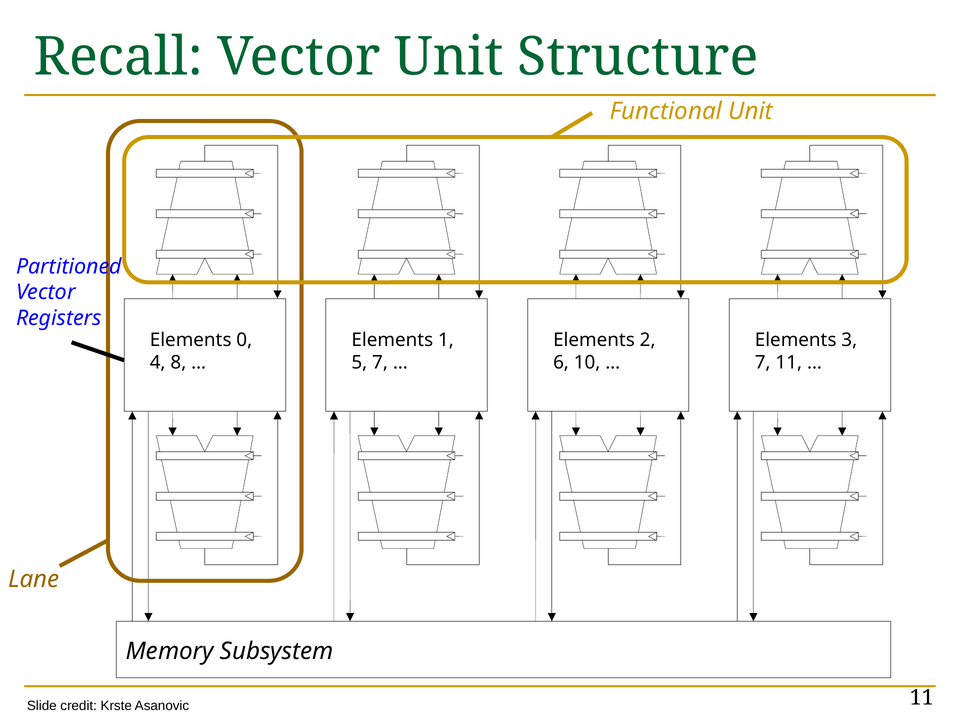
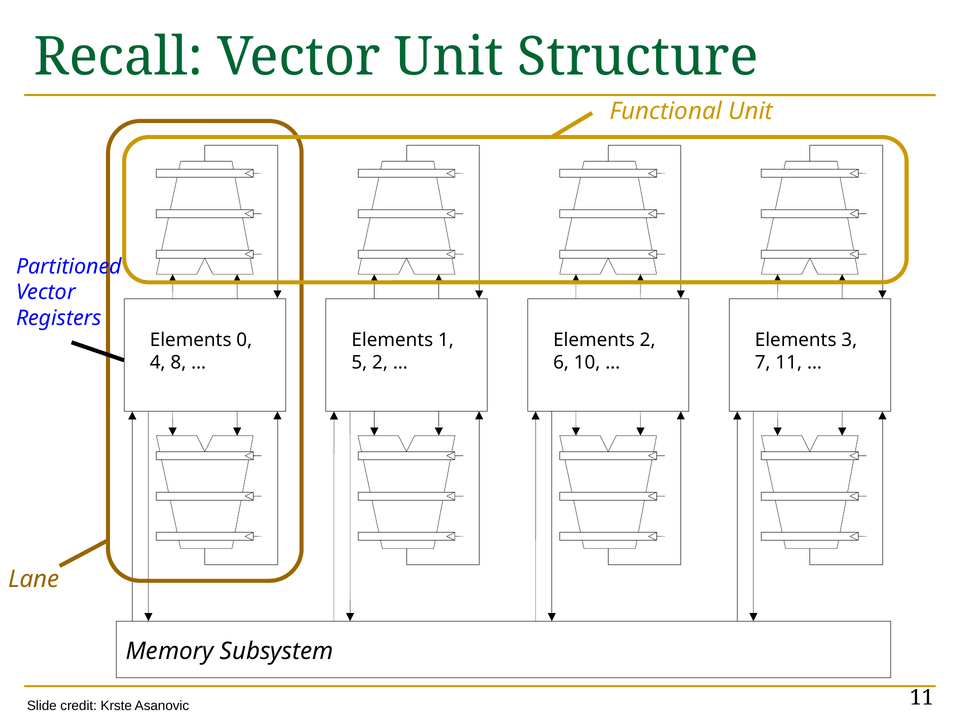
5 7: 7 -> 2 (380, 363)
